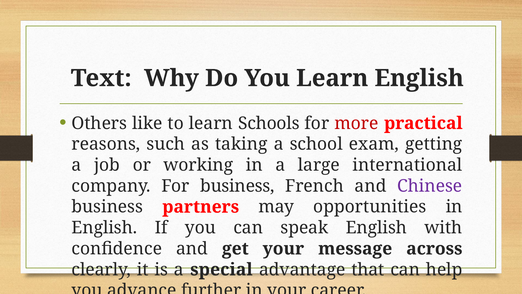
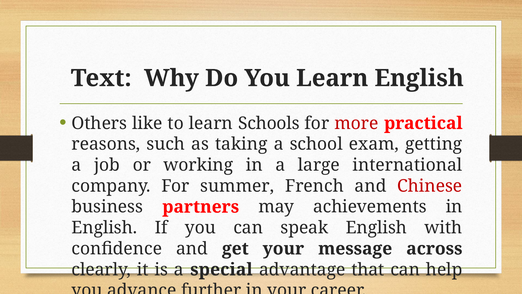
For business: business -> summer (237, 186)
Chinese colour: purple -> red (430, 186)
opportunities: opportunities -> achievements (370, 207)
